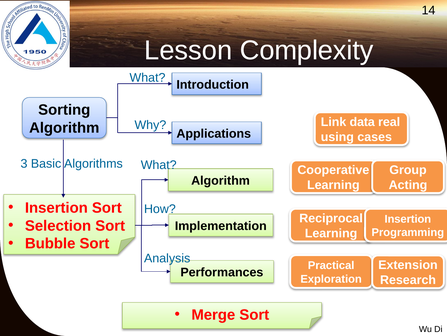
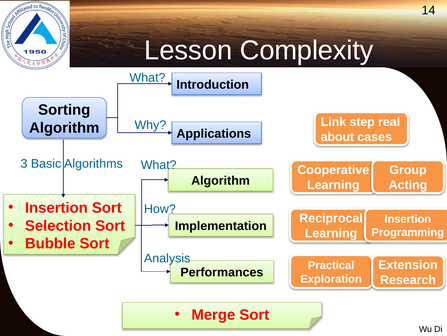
data: data -> step (362, 122)
using: using -> about (337, 137)
